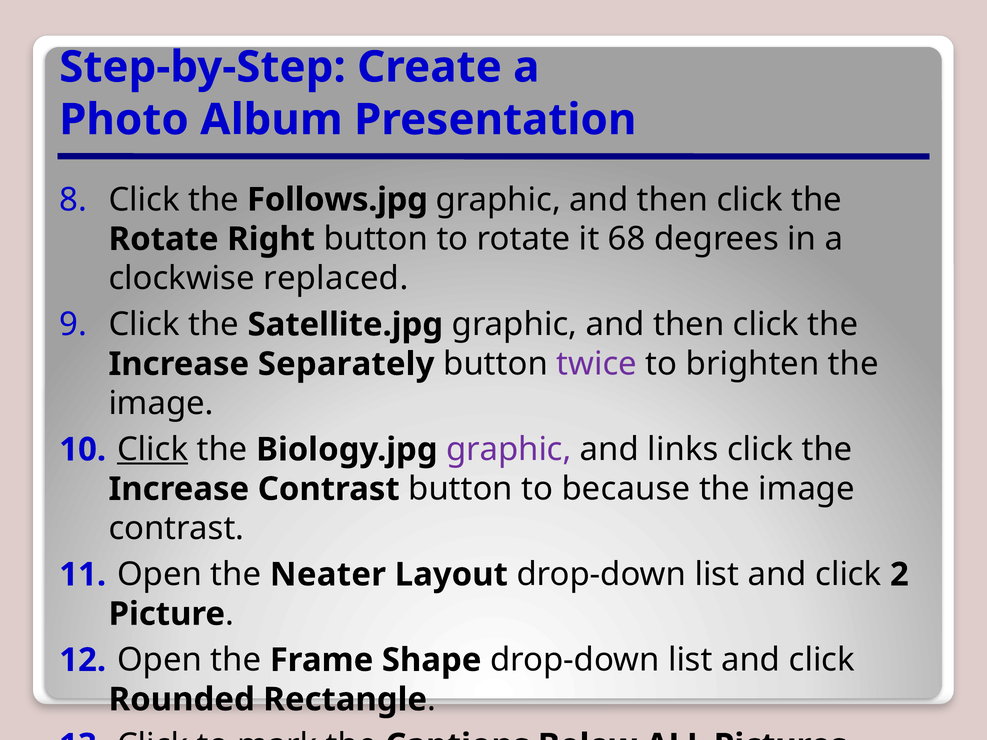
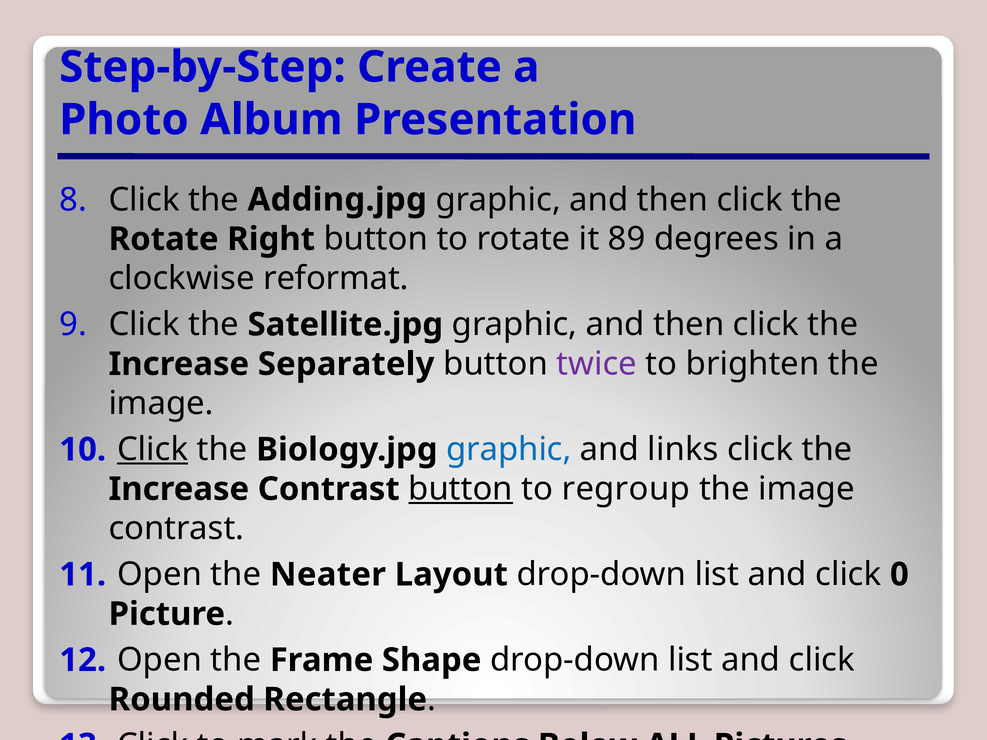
Follows.jpg: Follows.jpg -> Adding.jpg (337, 200)
68: 68 -> 89 (627, 239)
replaced: replaced -> reformat (336, 279)
graphic colour: purple -> blue (509, 450)
button underline: none -> present (461, 489)
because: because -> regroup (626, 489)
2: 2 -> 0 (899, 575)
